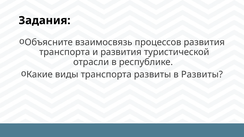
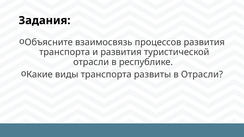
в Развиты: Развиты -> Отрасли (202, 75)
